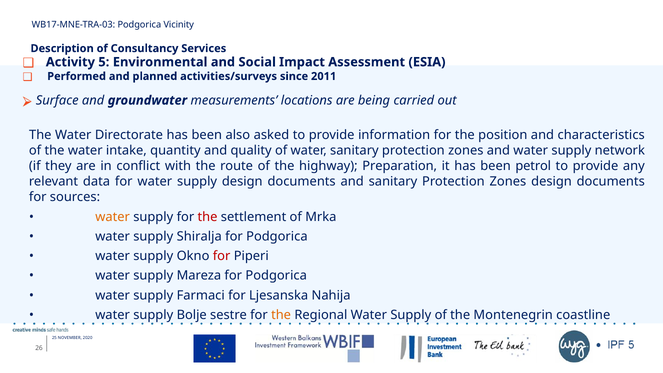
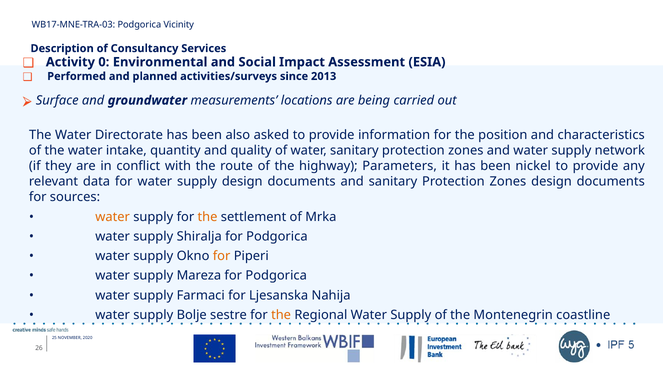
5: 5 -> 0 (104, 62)
2011: 2011 -> 2013 (324, 76)
Preparation: Preparation -> Parameters (400, 166)
petrol: petrol -> nickel (533, 166)
the colour: red -> orange (208, 217)
for colour: red -> orange (222, 256)
